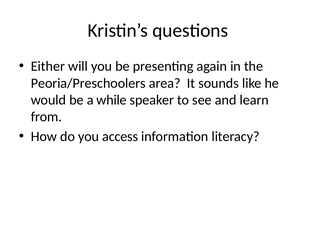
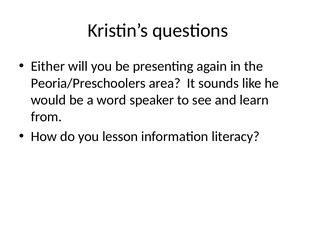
while: while -> word (112, 100)
access: access -> lesson (120, 137)
